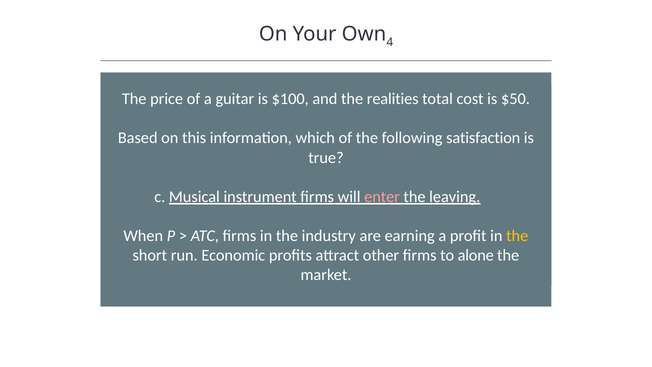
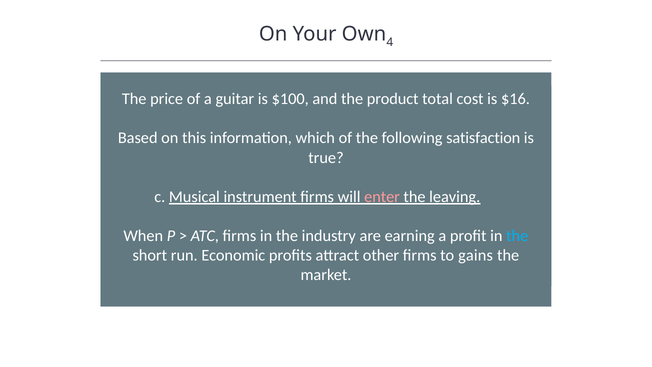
realities: realities -> product (393, 99)
$50: $50 -> $16 (515, 99)
the colour: yellow -> light blue (517, 236)
alone: alone -> gains (476, 255)
